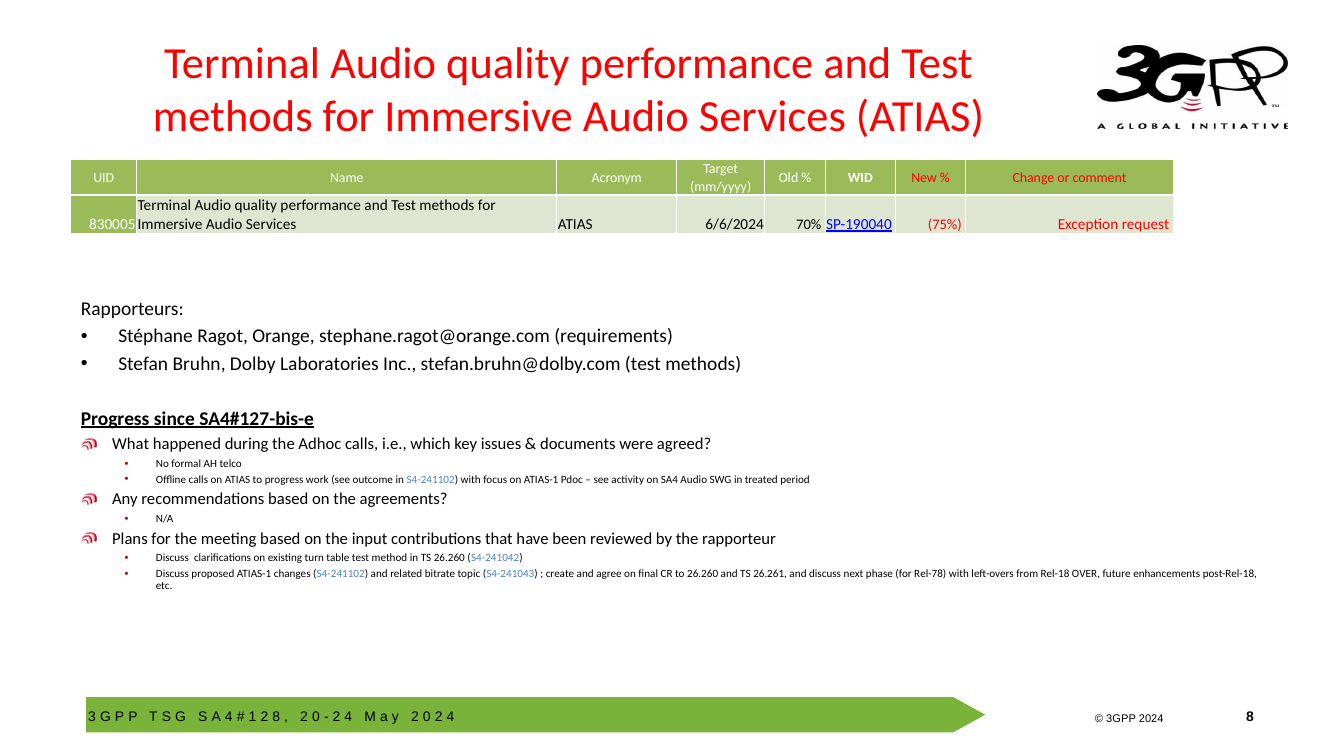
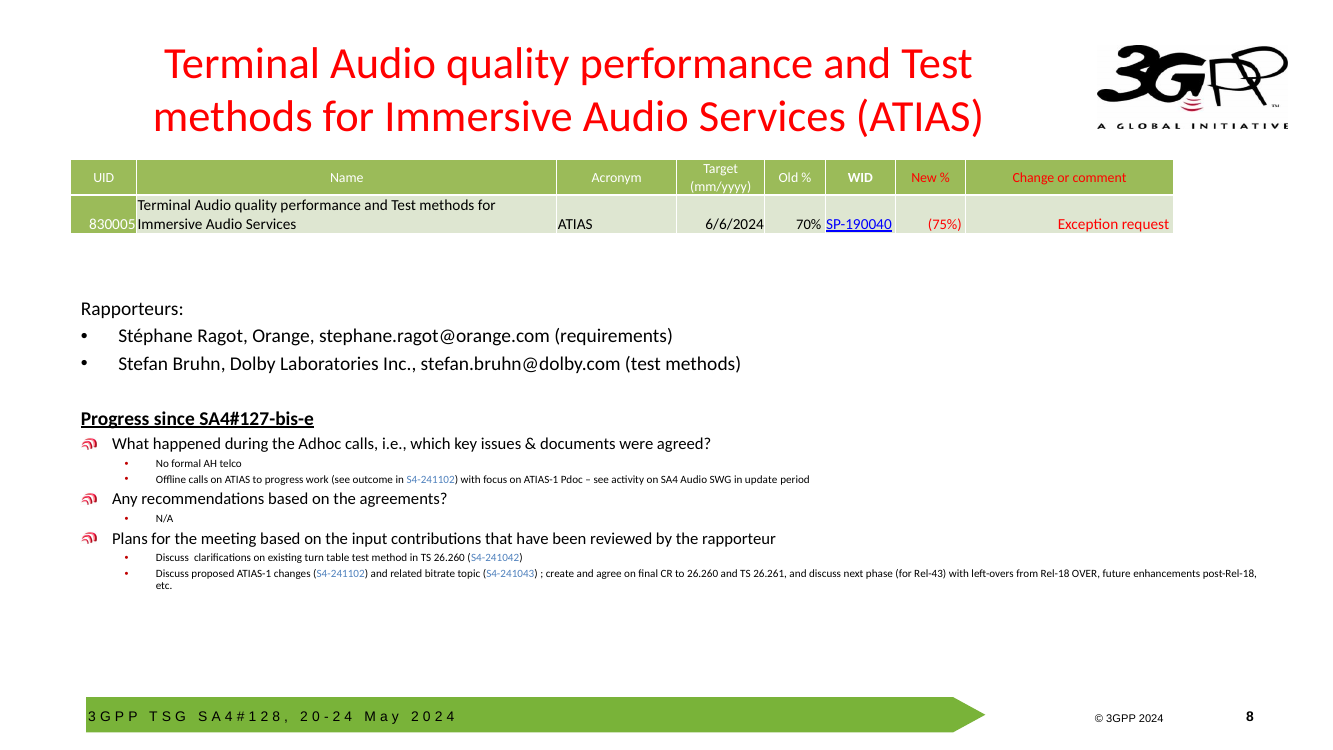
treated: treated -> update (761, 479)
Rel-78: Rel-78 -> Rel-43 (930, 574)
